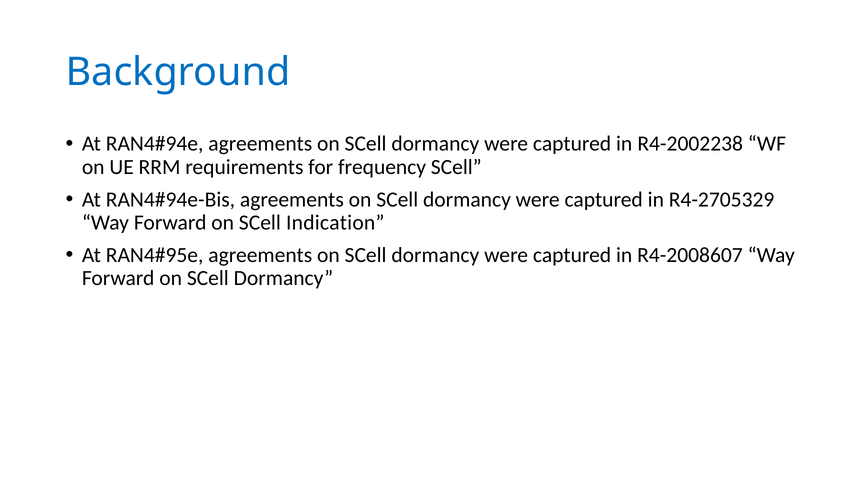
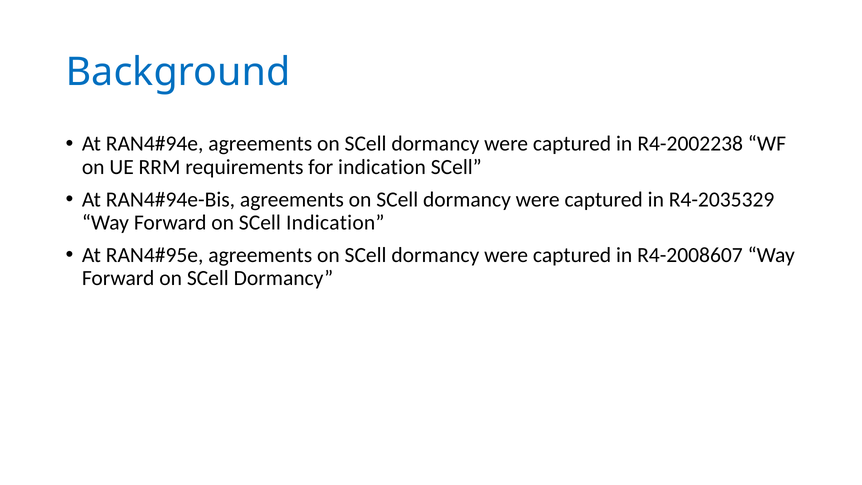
for frequency: frequency -> indication (382, 167)
R4-2705329: R4-2705329 -> R4-2035329 (722, 199)
